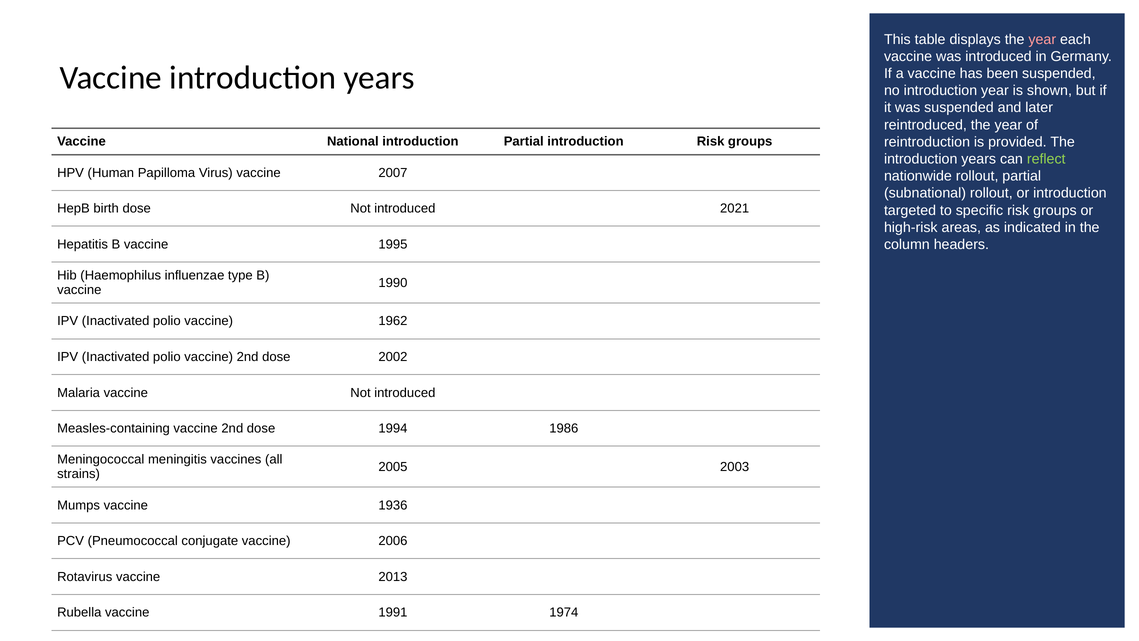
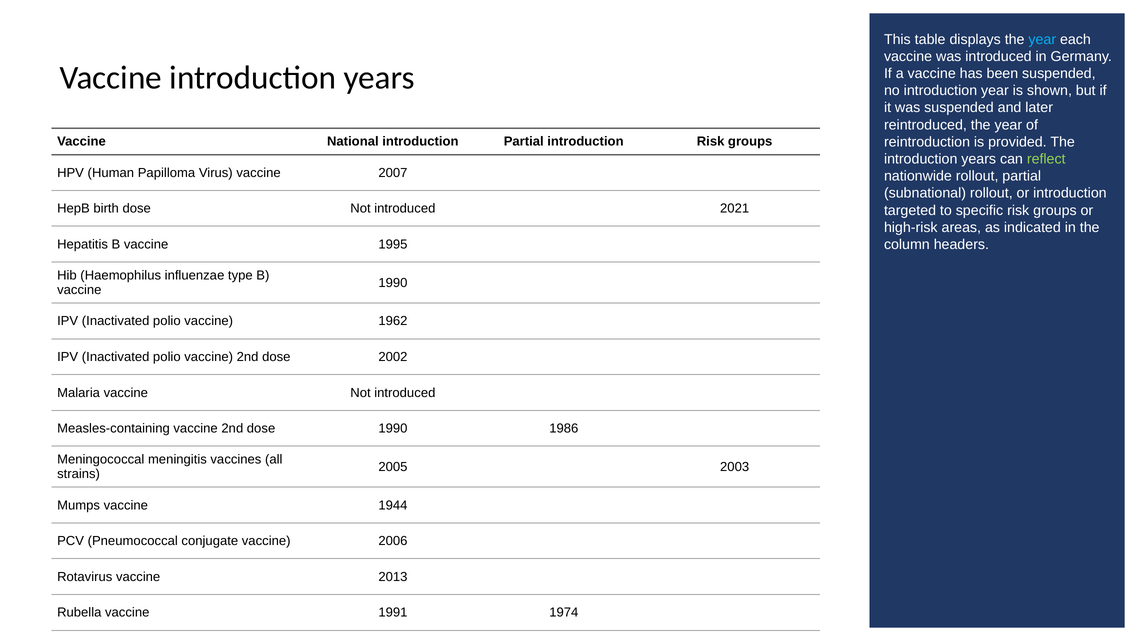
year colour: pink -> light blue (1042, 39)
dose 1994: 1994 -> 1990 (393, 428)
1936: 1936 -> 1944 (393, 505)
